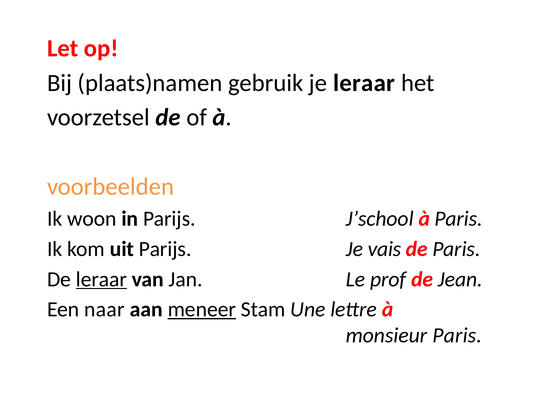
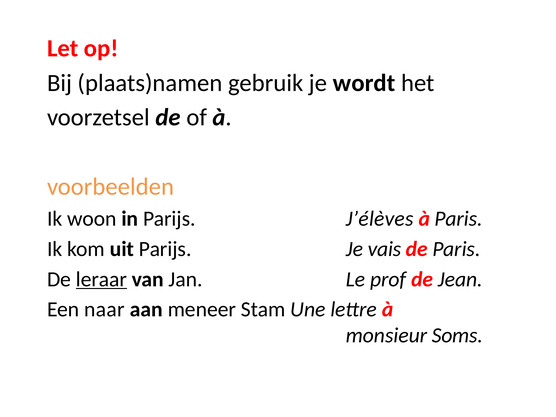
je leraar: leraar -> wordt (364, 83)
J’school: J’school -> J’élèves (380, 219)
meneer underline: present -> none (202, 309)
monsieur Paris: Paris -> Soms (457, 335)
